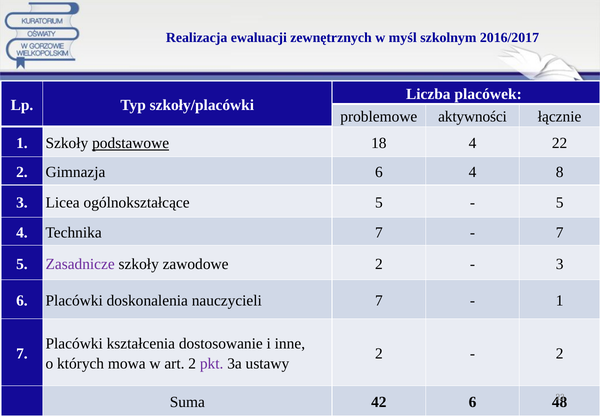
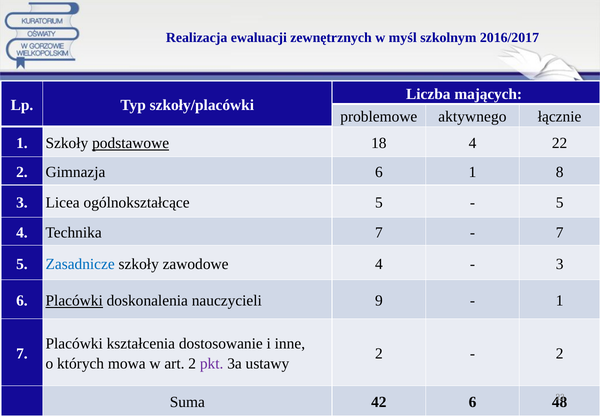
placówek: placówek -> mających (488, 94)
aktywności: aktywności -> aktywnego (472, 117)
6 4: 4 -> 1 (472, 172)
Zasadnicze colour: purple -> blue (80, 264)
zawodowe 2: 2 -> 4 (379, 264)
Placówki underline: none -> present (74, 300)
nauczycieli 7: 7 -> 9 (379, 300)
